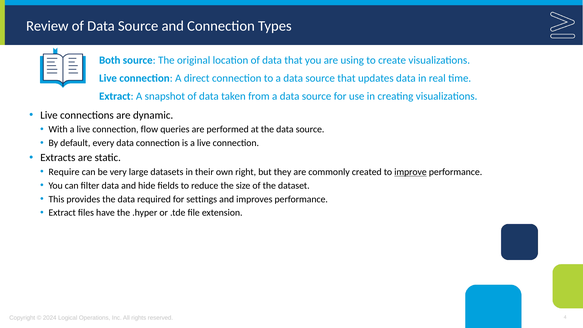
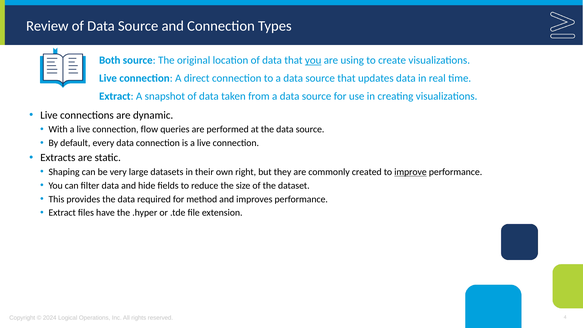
you underline: none -> present (313, 60)
Require: Require -> Shaping (64, 172)
settings: settings -> method (202, 199)
